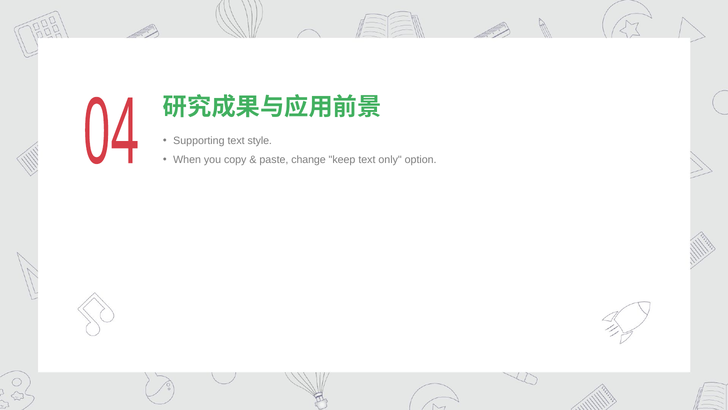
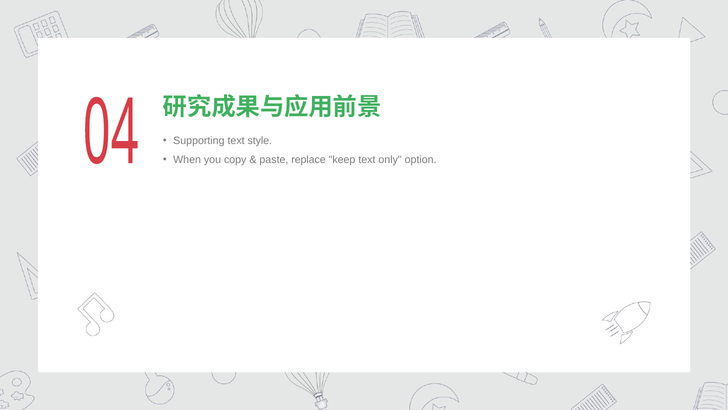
change: change -> replace (309, 159)
